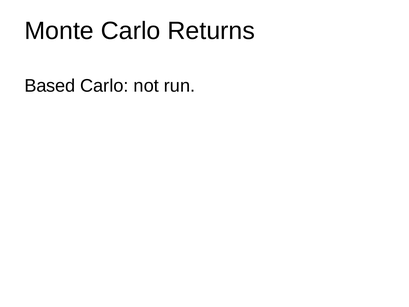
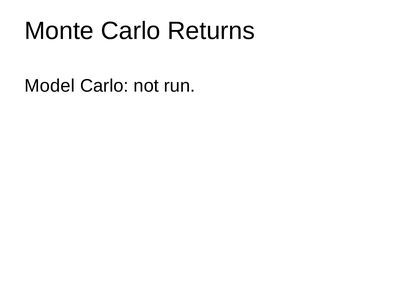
Based: Based -> Model (50, 86)
